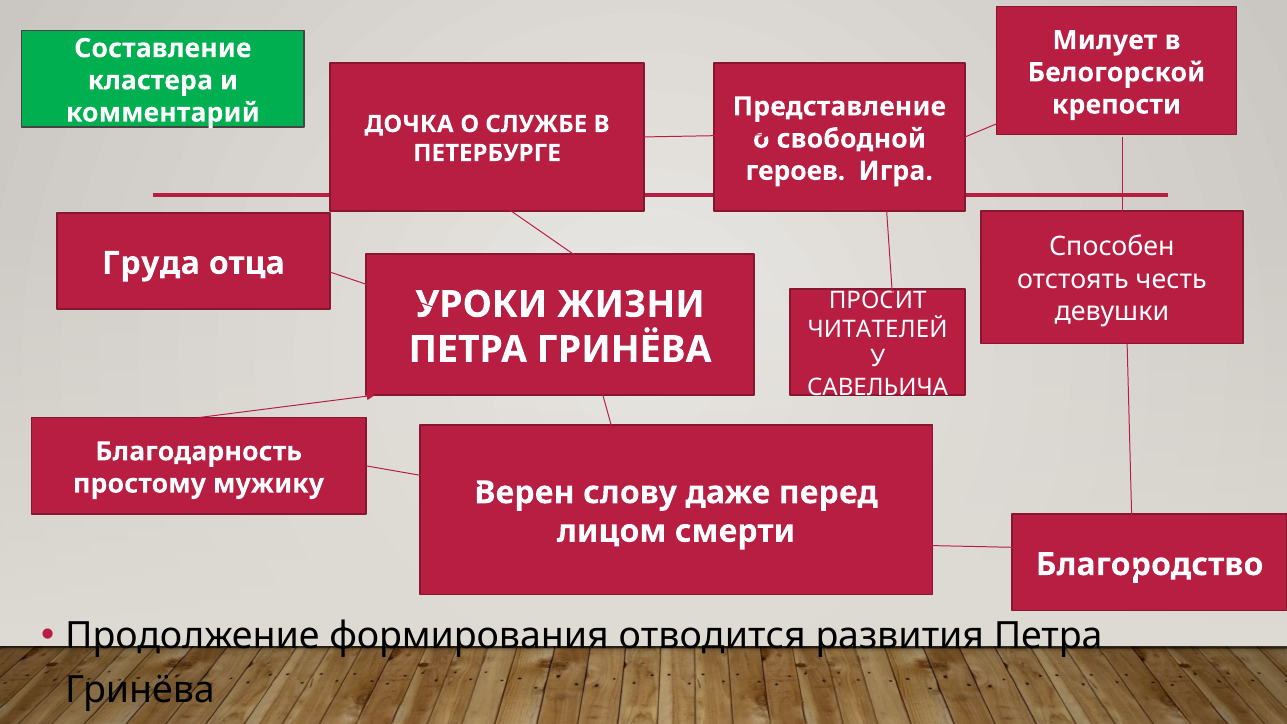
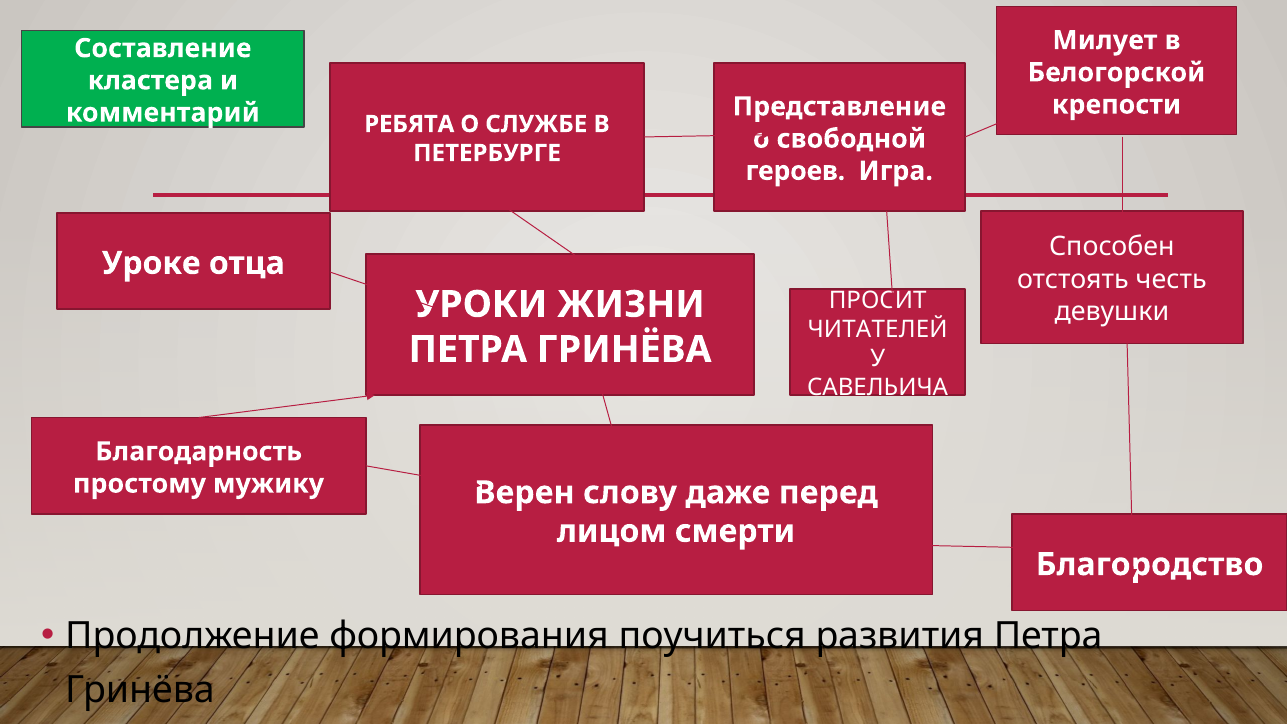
ДОЧКА: ДОЧКА -> РЕБЯТА (409, 124)
Груда: Груда -> Уроке (151, 263)
отводится: отводится -> поучиться (712, 636)
